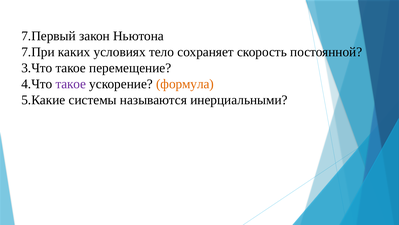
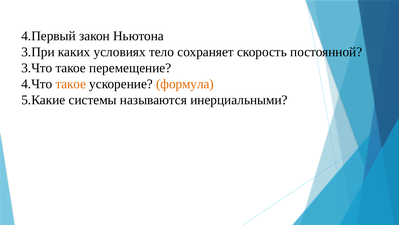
7.Первый: 7.Первый -> 4.Первый (49, 36)
7.При: 7.При -> 3.При (38, 52)
такое colour: purple -> orange (71, 84)
